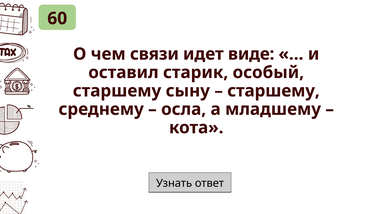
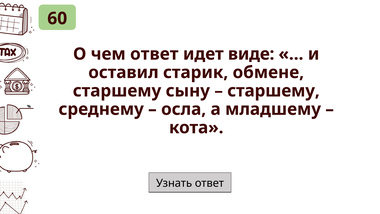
чем связи: связи -> ответ (154, 54)
особый: особый -> обмене (268, 72)
